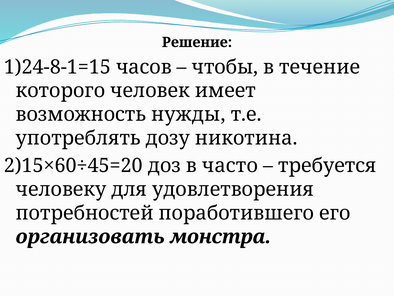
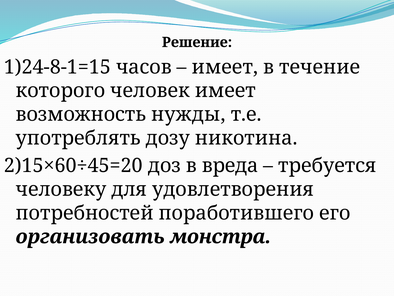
чтобы: чтобы -> имеет (225, 67)
часто: часто -> вреда (230, 165)
